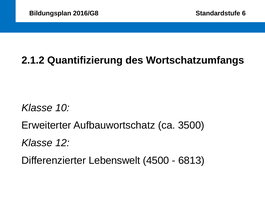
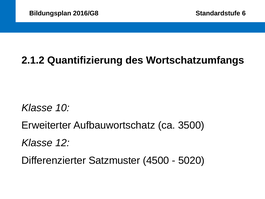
Lebenswelt: Lebenswelt -> Satzmuster (114, 160)
6813: 6813 -> 5020 (191, 160)
